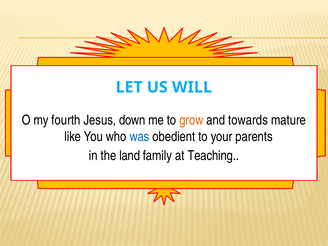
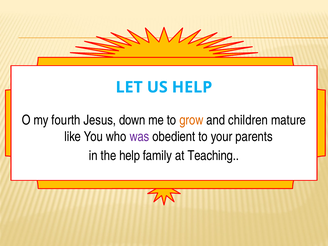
US WILL: WILL -> HELP (192, 87)
towards: towards -> children (248, 120)
was colour: blue -> purple (139, 137)
the land: land -> help (130, 156)
